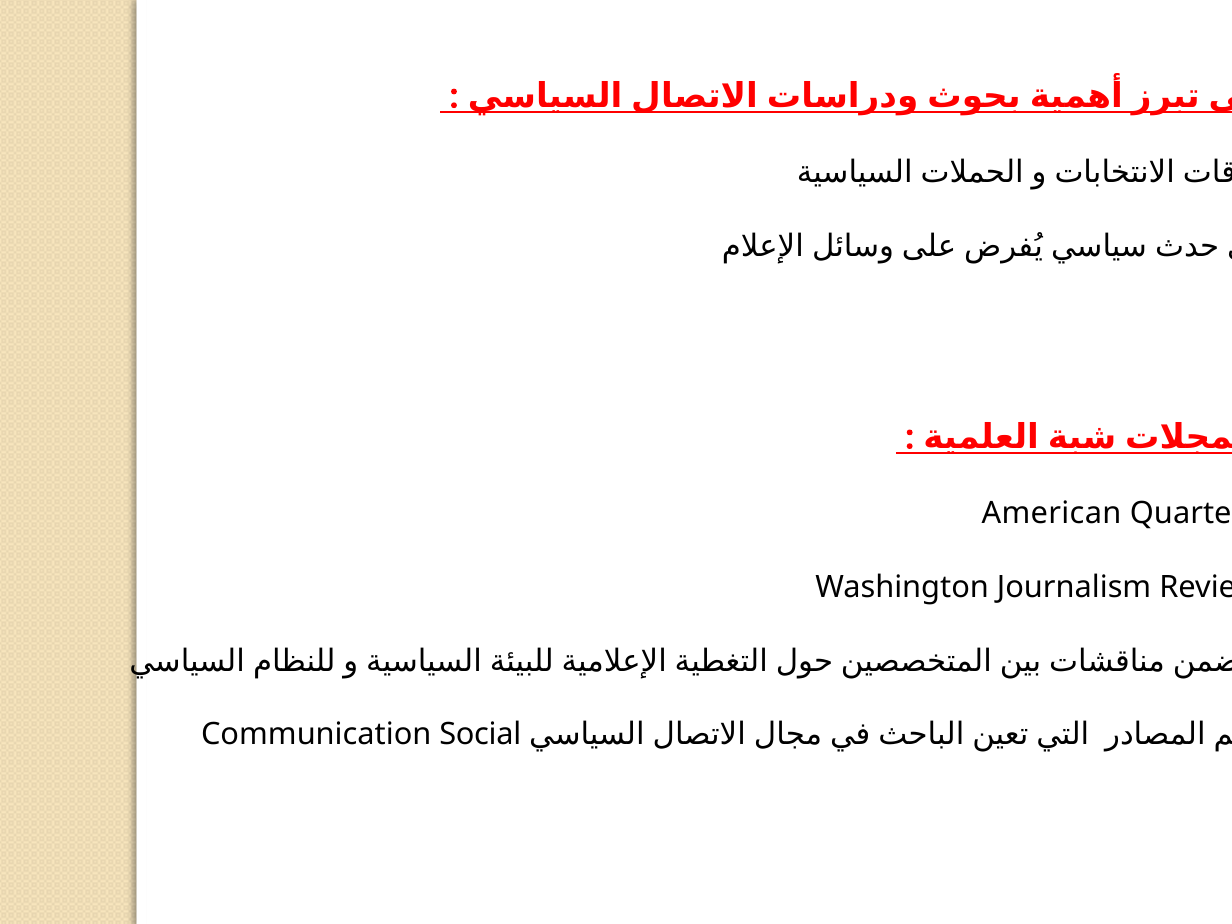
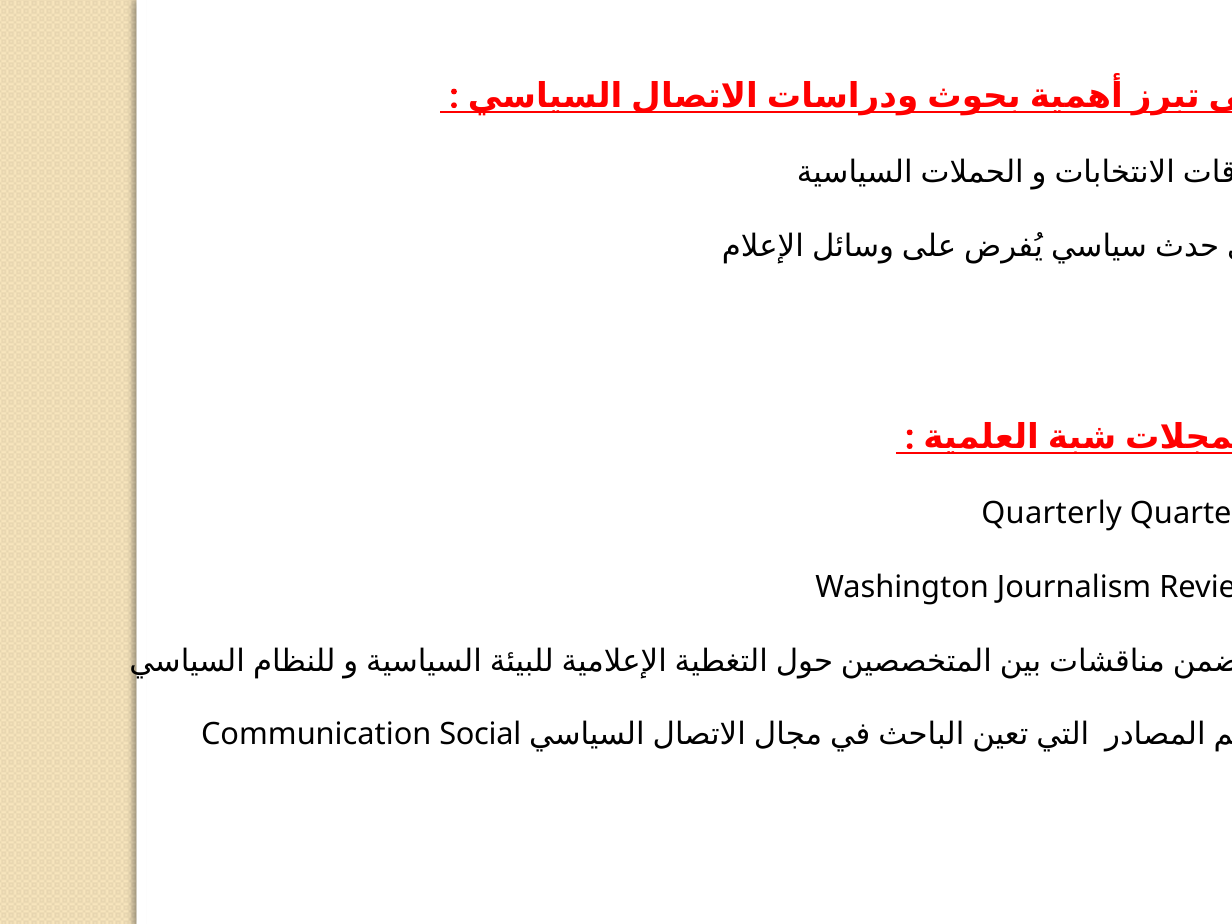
American: American -> Quarterly (1052, 513)
